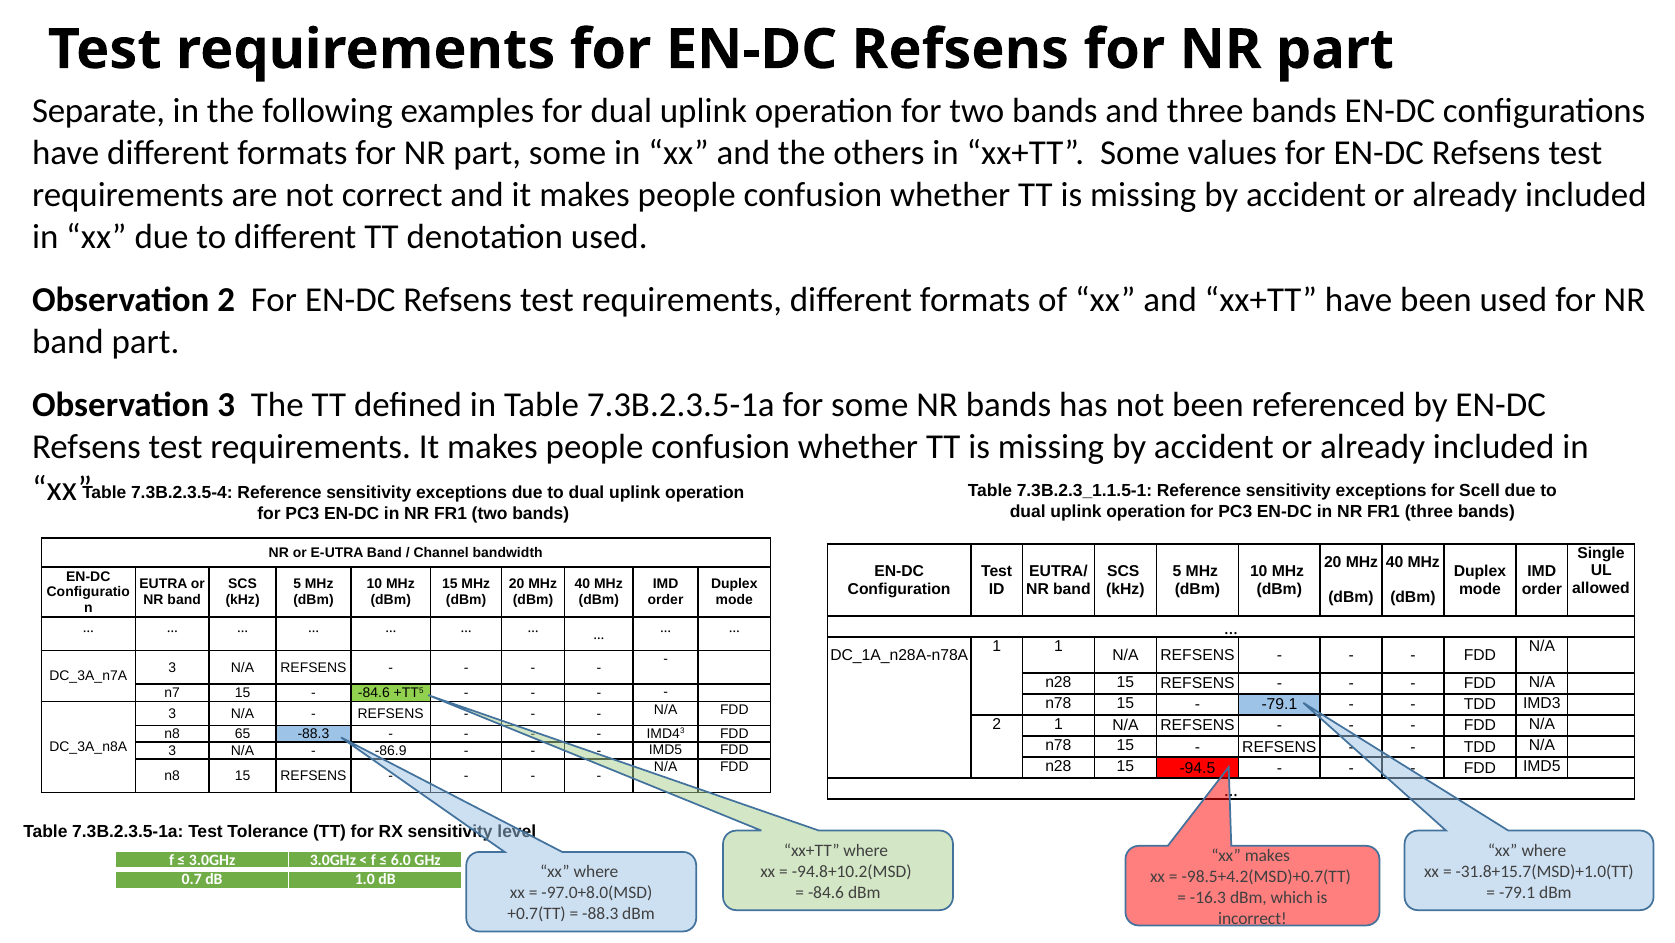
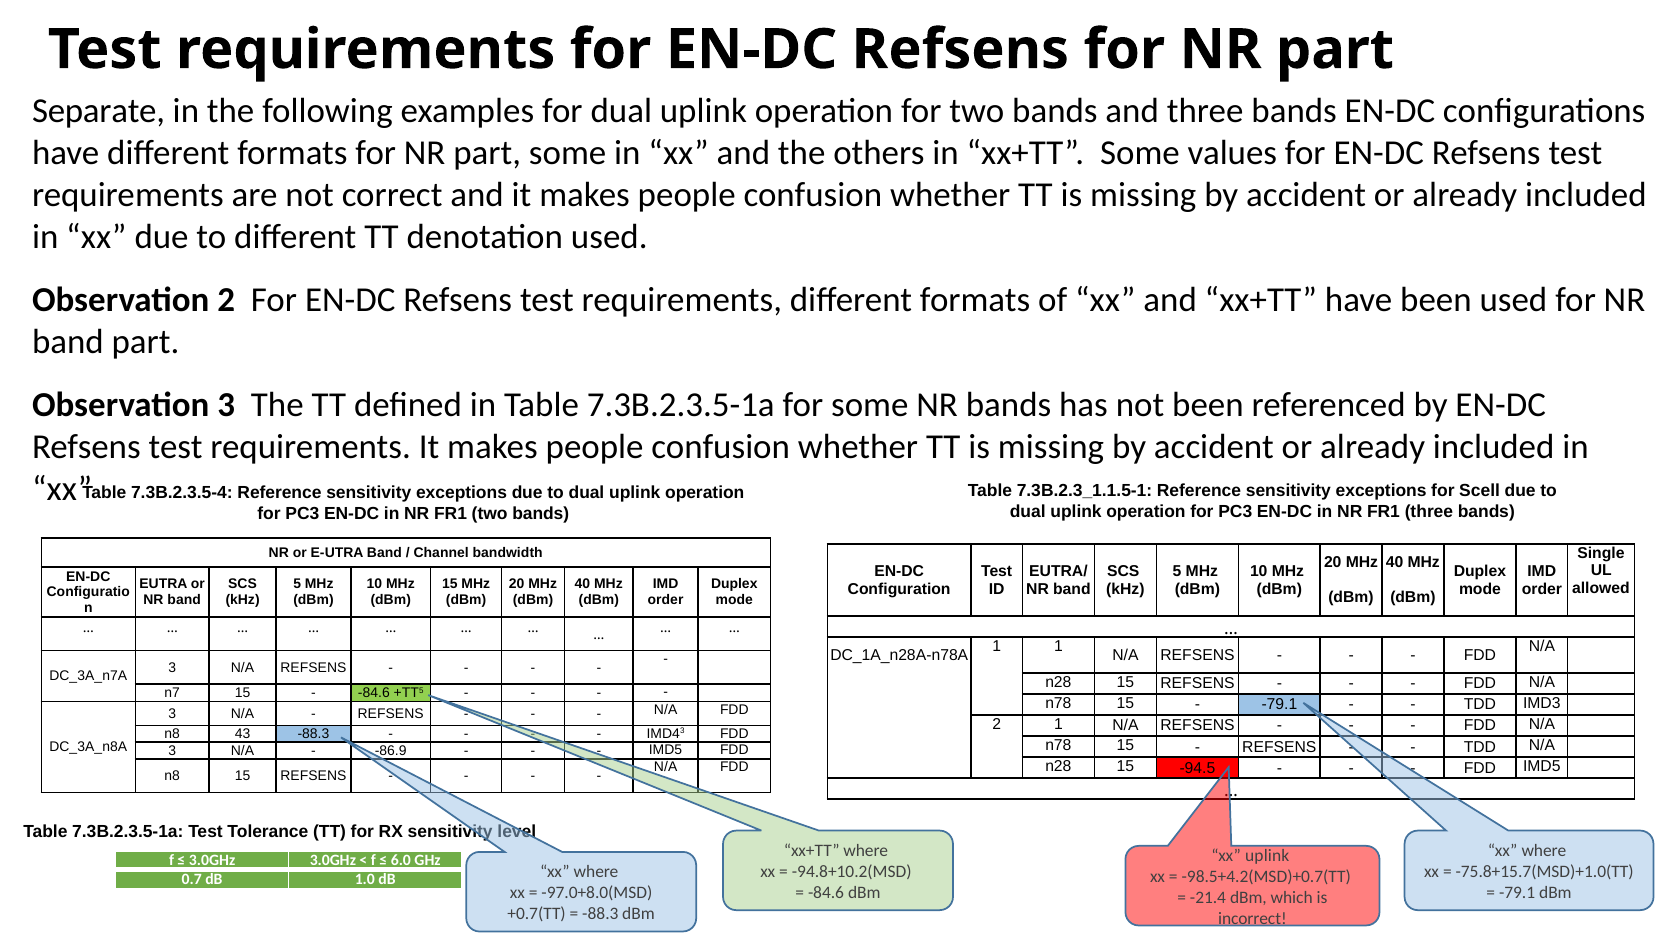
65: 65 -> 43 (243, 734)
xx makes: makes -> uplink (1267, 855)
-31.8+15.7(MSD)+1.0(TT: -31.8+15.7(MSD)+1.0(TT -> -75.8+15.7(MSD)+1.0(TT (1545, 871)
-16.3: -16.3 -> -21.4 (1208, 897)
